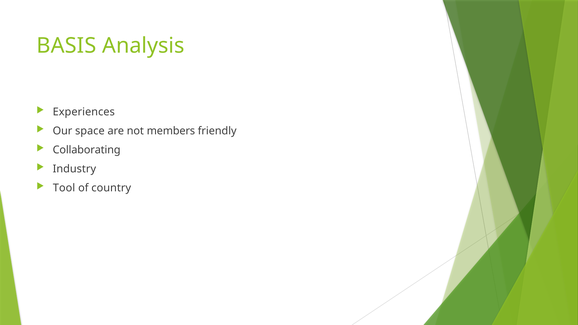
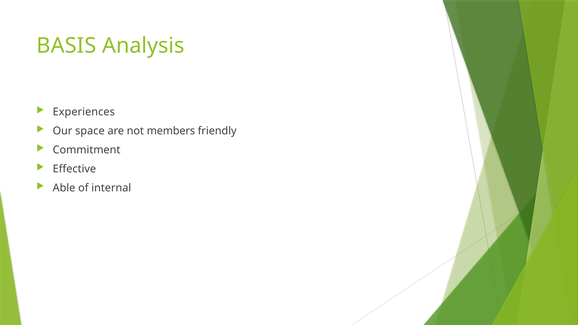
Collaborating: Collaborating -> Commitment (87, 150)
Industry: Industry -> Effective (74, 169)
Tool: Tool -> Able (64, 188)
country: country -> internal (111, 188)
